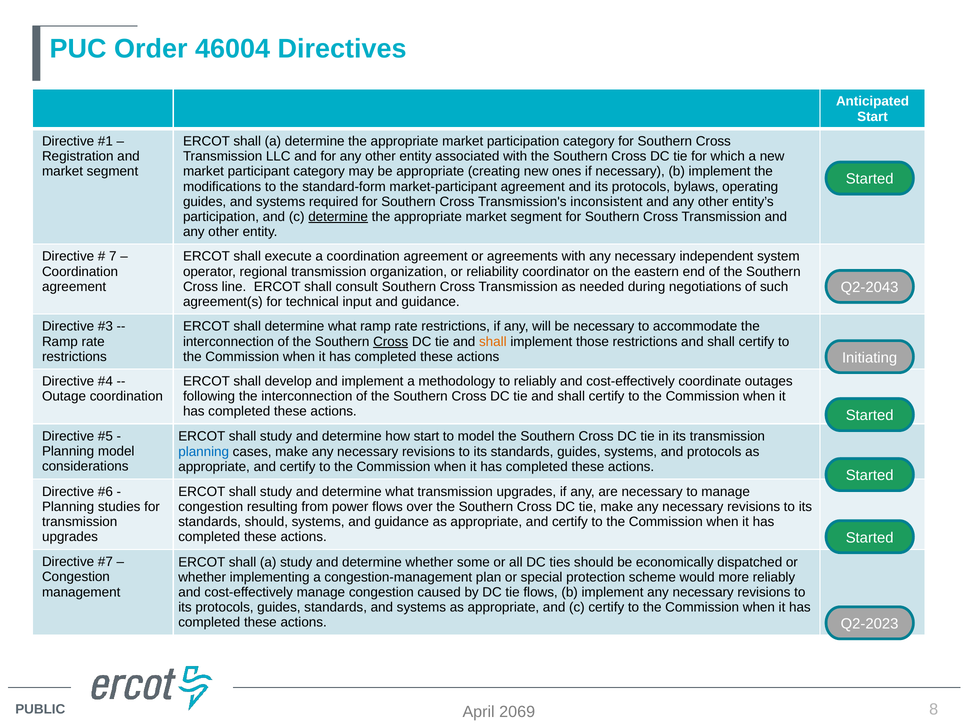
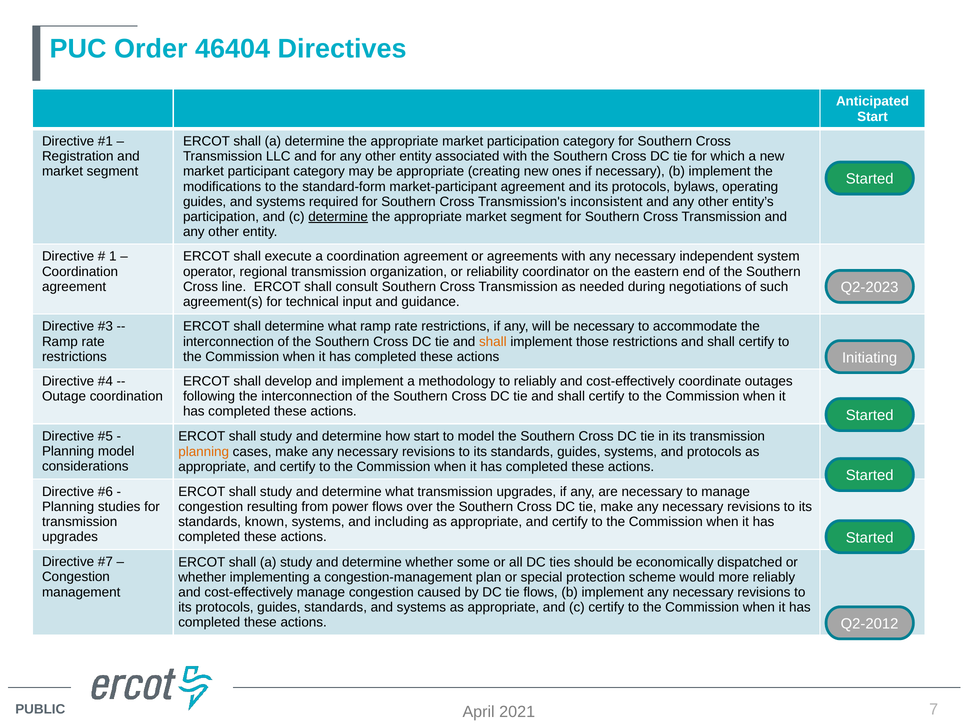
46004: 46004 -> 46404 (233, 49)
7: 7 -> 1 (113, 256)
Q2-2043: Q2-2043 -> Q2-2023 (870, 287)
Cross underline: present -> none (391, 341)
planning colour: blue -> orange (204, 451)
standards should: should -> known (266, 522)
systems and guidance: guidance -> including (402, 522)
Q2-2023: Q2-2023 -> Q2-2012 (870, 623)
8: 8 -> 7 (934, 709)
2069: 2069 -> 2021 (517, 712)
